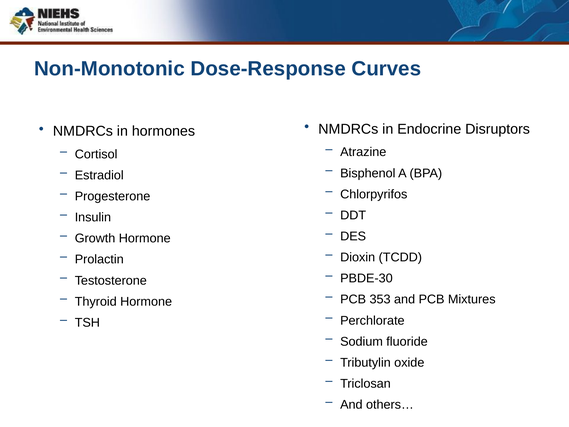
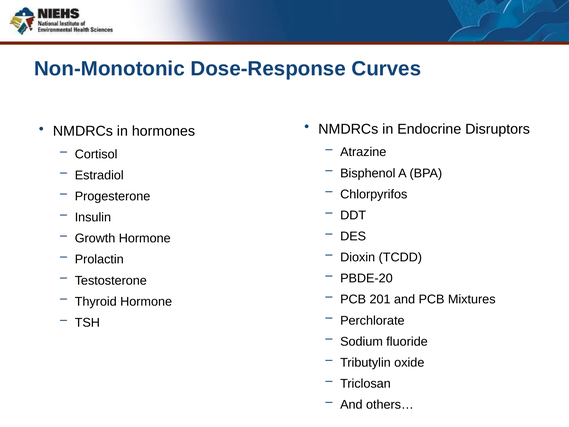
PBDE-30: PBDE-30 -> PBDE-20 (366, 278)
353: 353 -> 201 (380, 299)
